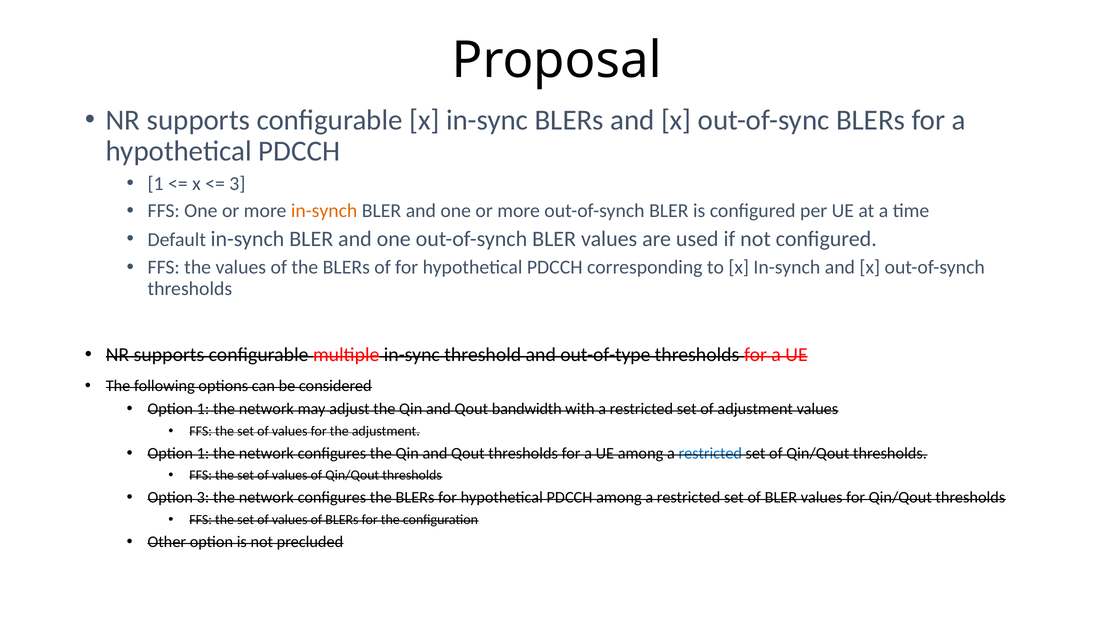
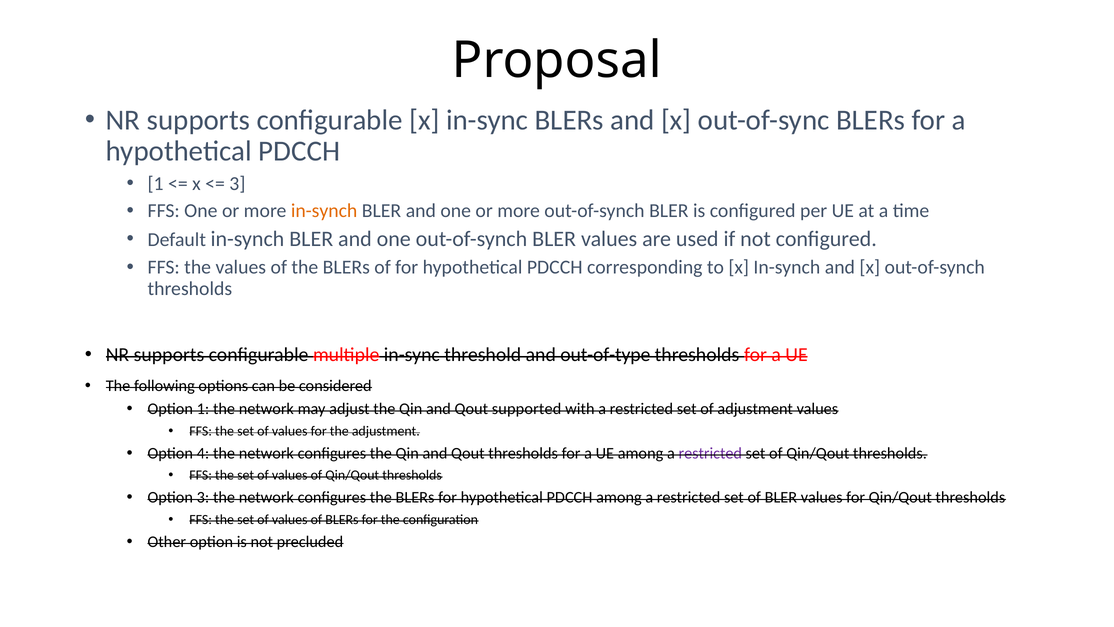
bandwidth: bandwidth -> supported (527, 409)
1: 1 -> 4 (203, 453)
restricted colour: blue -> purple (710, 453)
